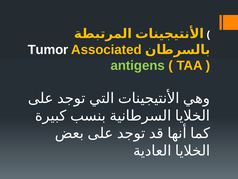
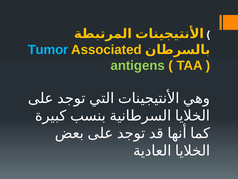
Tumor colour: white -> light blue (48, 50)
